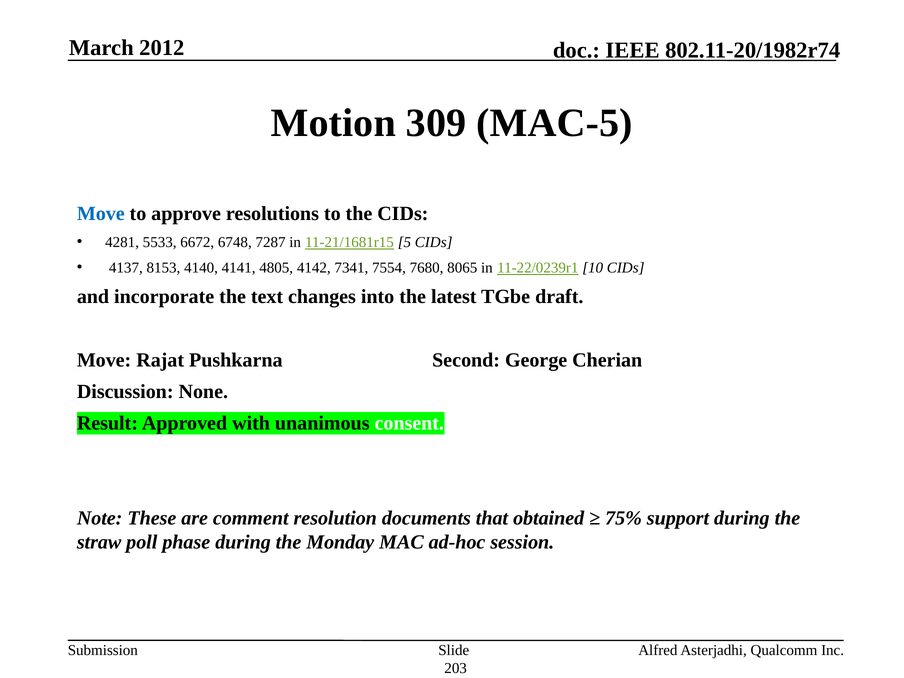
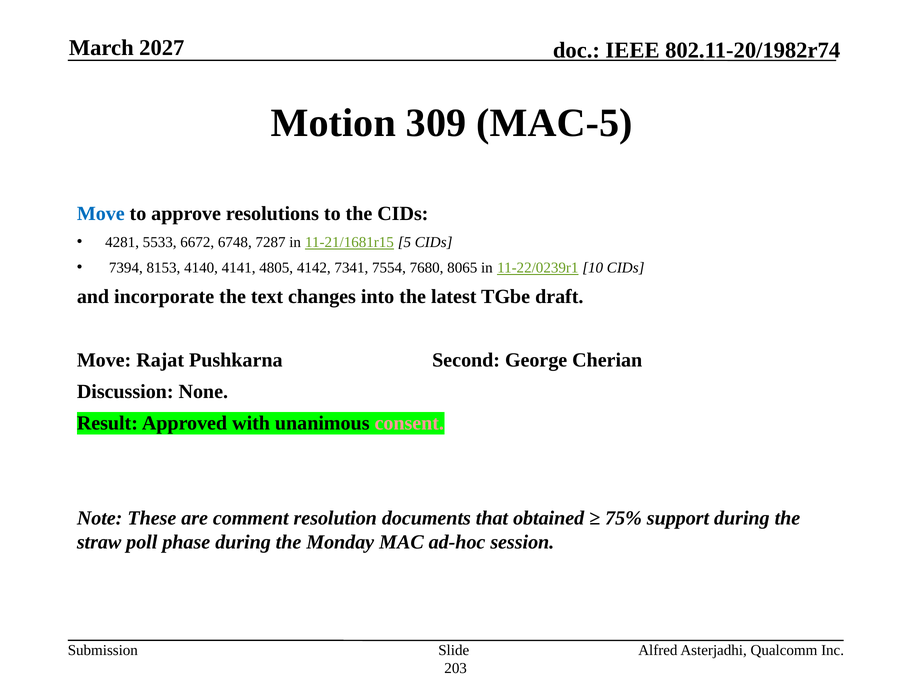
2012: 2012 -> 2027 (162, 48)
4137: 4137 -> 7394 (126, 268)
consent colour: white -> pink (409, 423)
